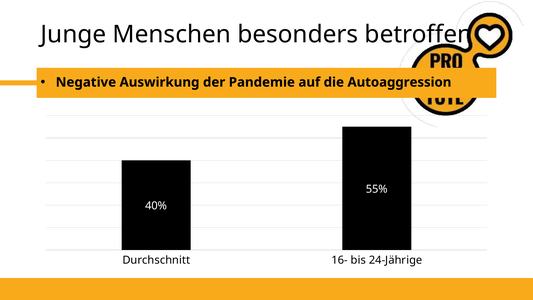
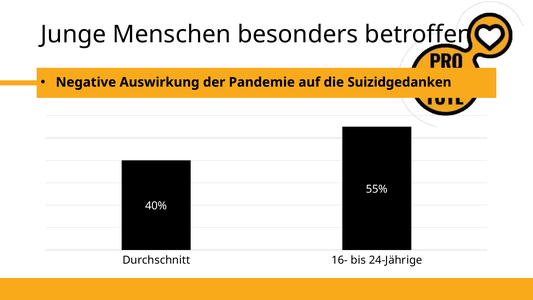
Autoaggression: Autoaggression -> Suizidgedanken (399, 82)
